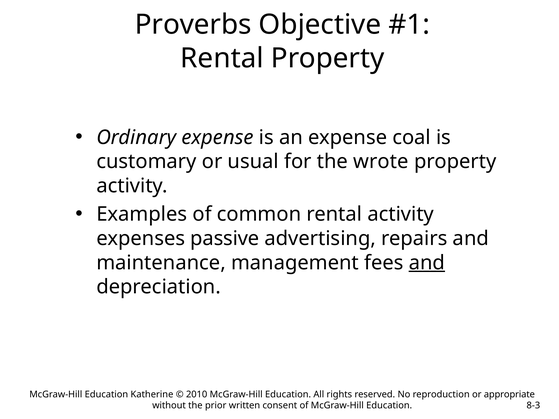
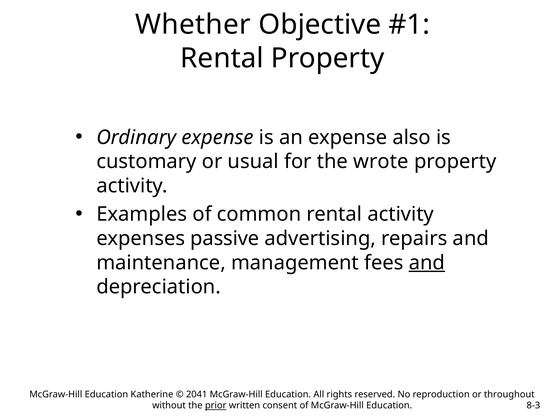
Proverbs: Proverbs -> Whether (193, 25)
coal: coal -> also (412, 137)
2010: 2010 -> 2041 (197, 395)
appropriate: appropriate -> throughout (509, 395)
prior underline: none -> present (216, 406)
